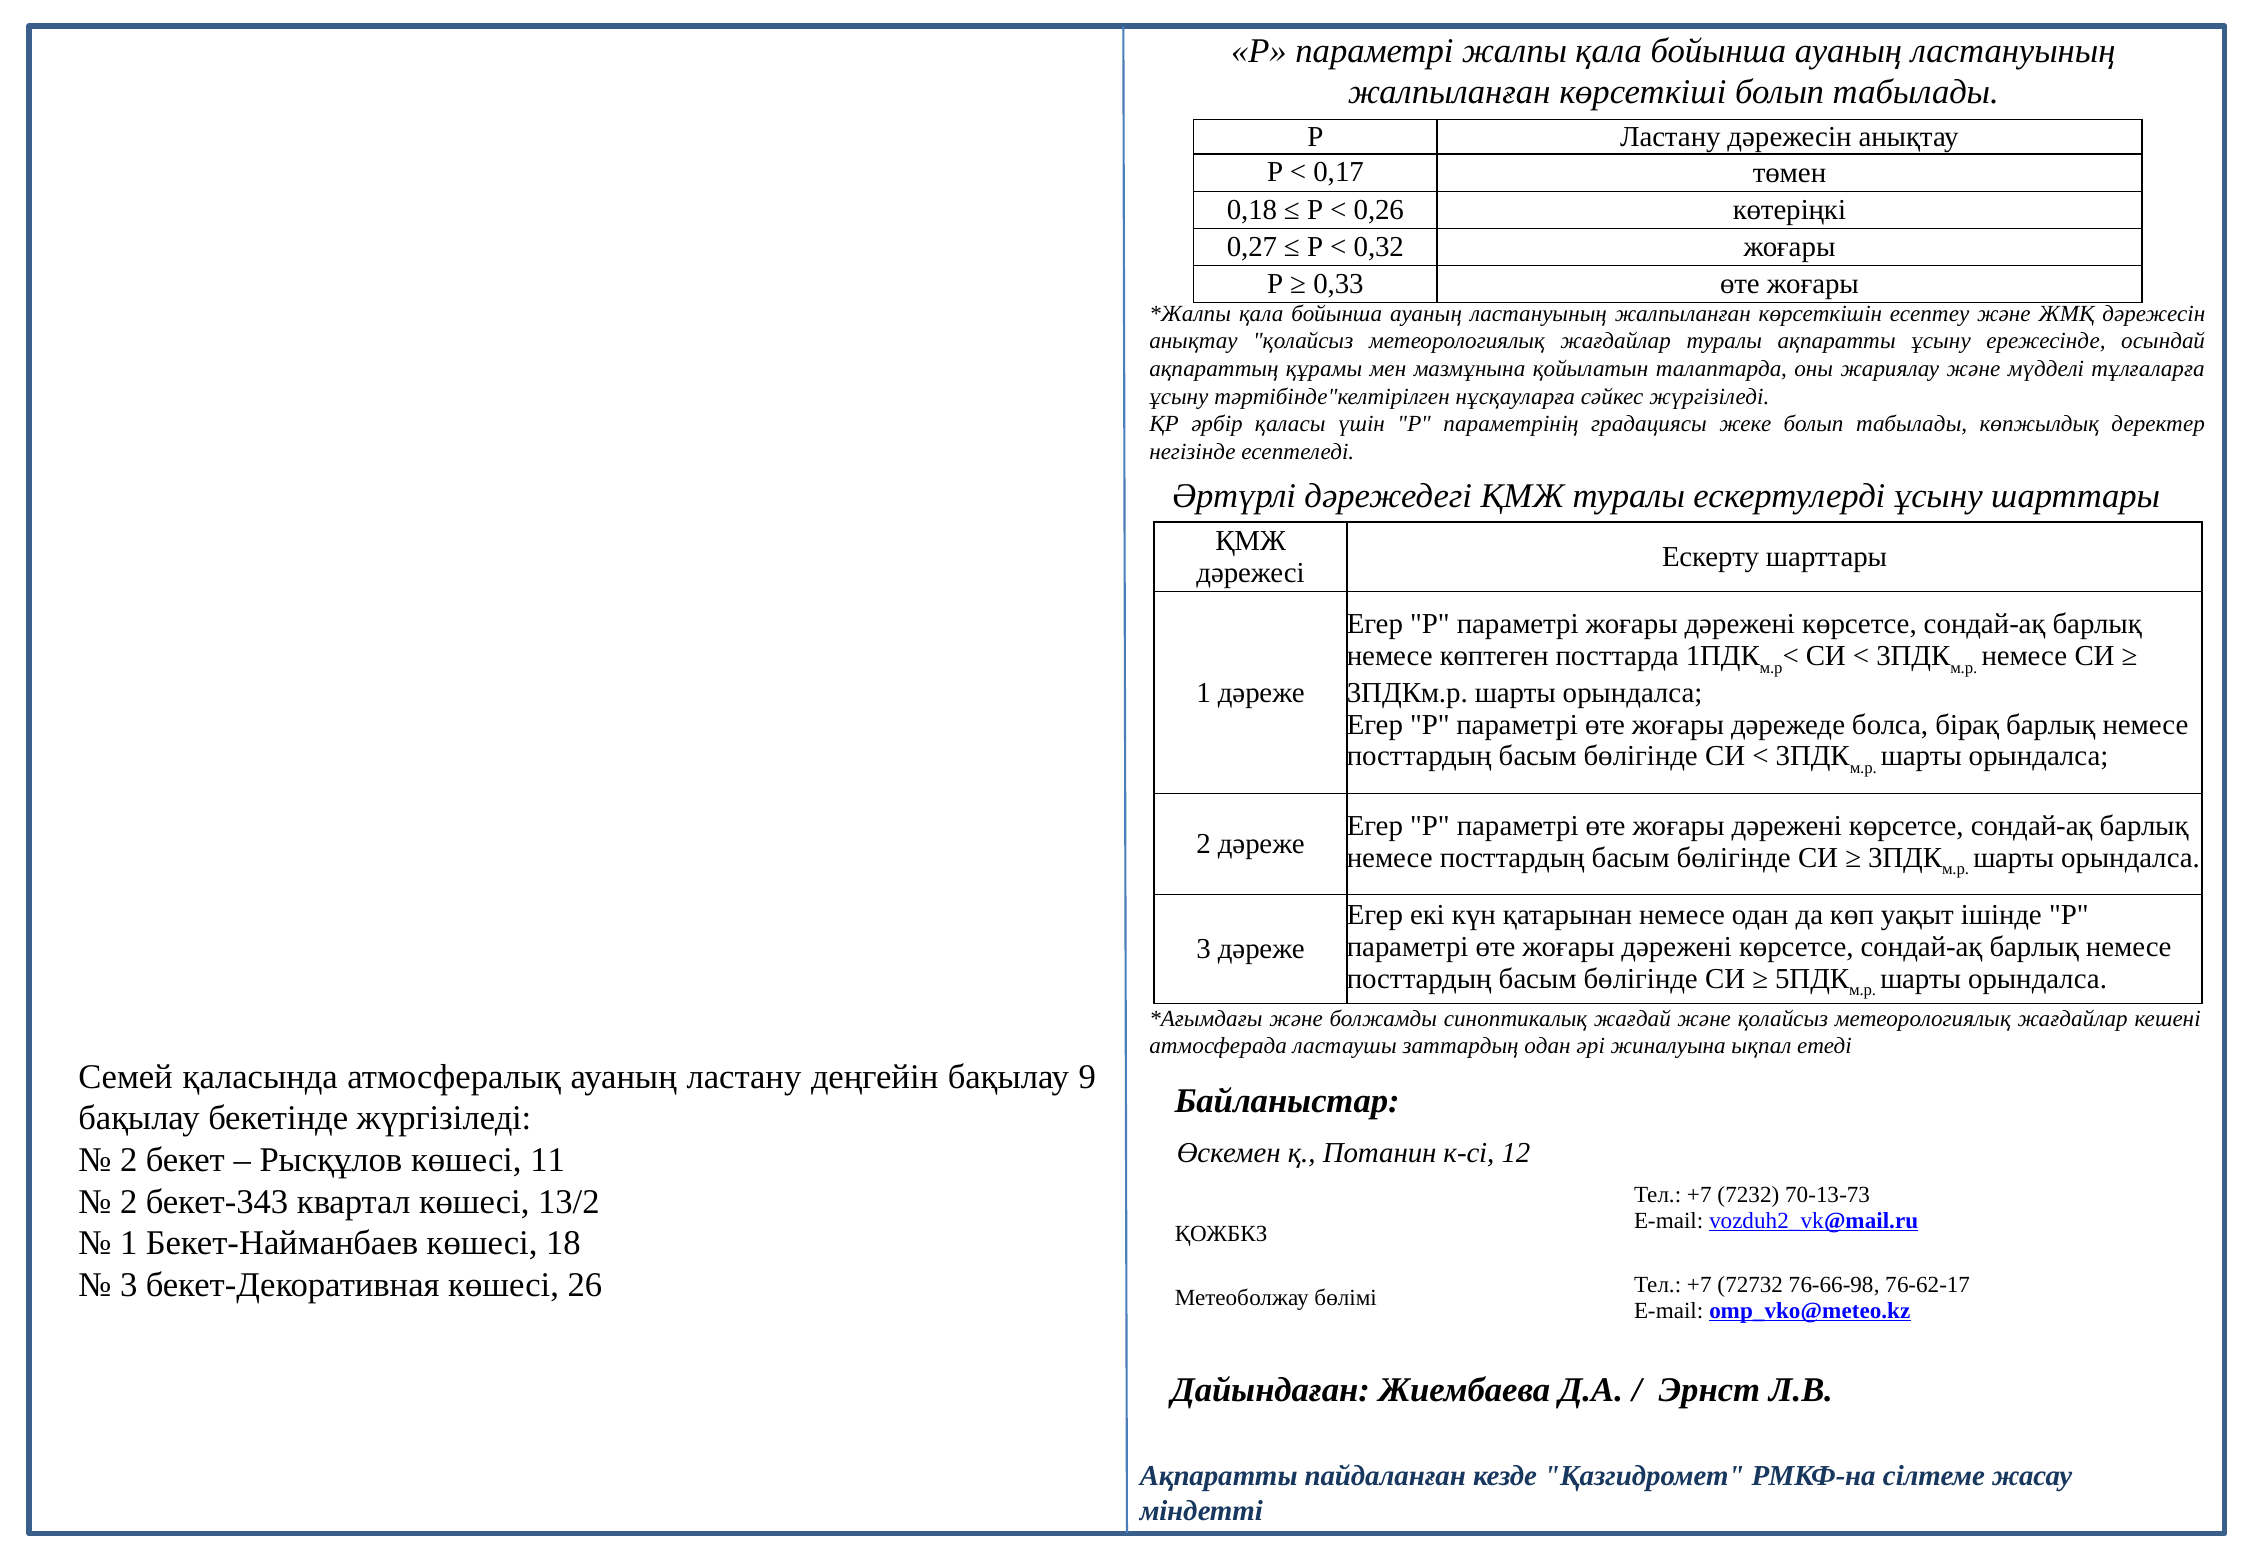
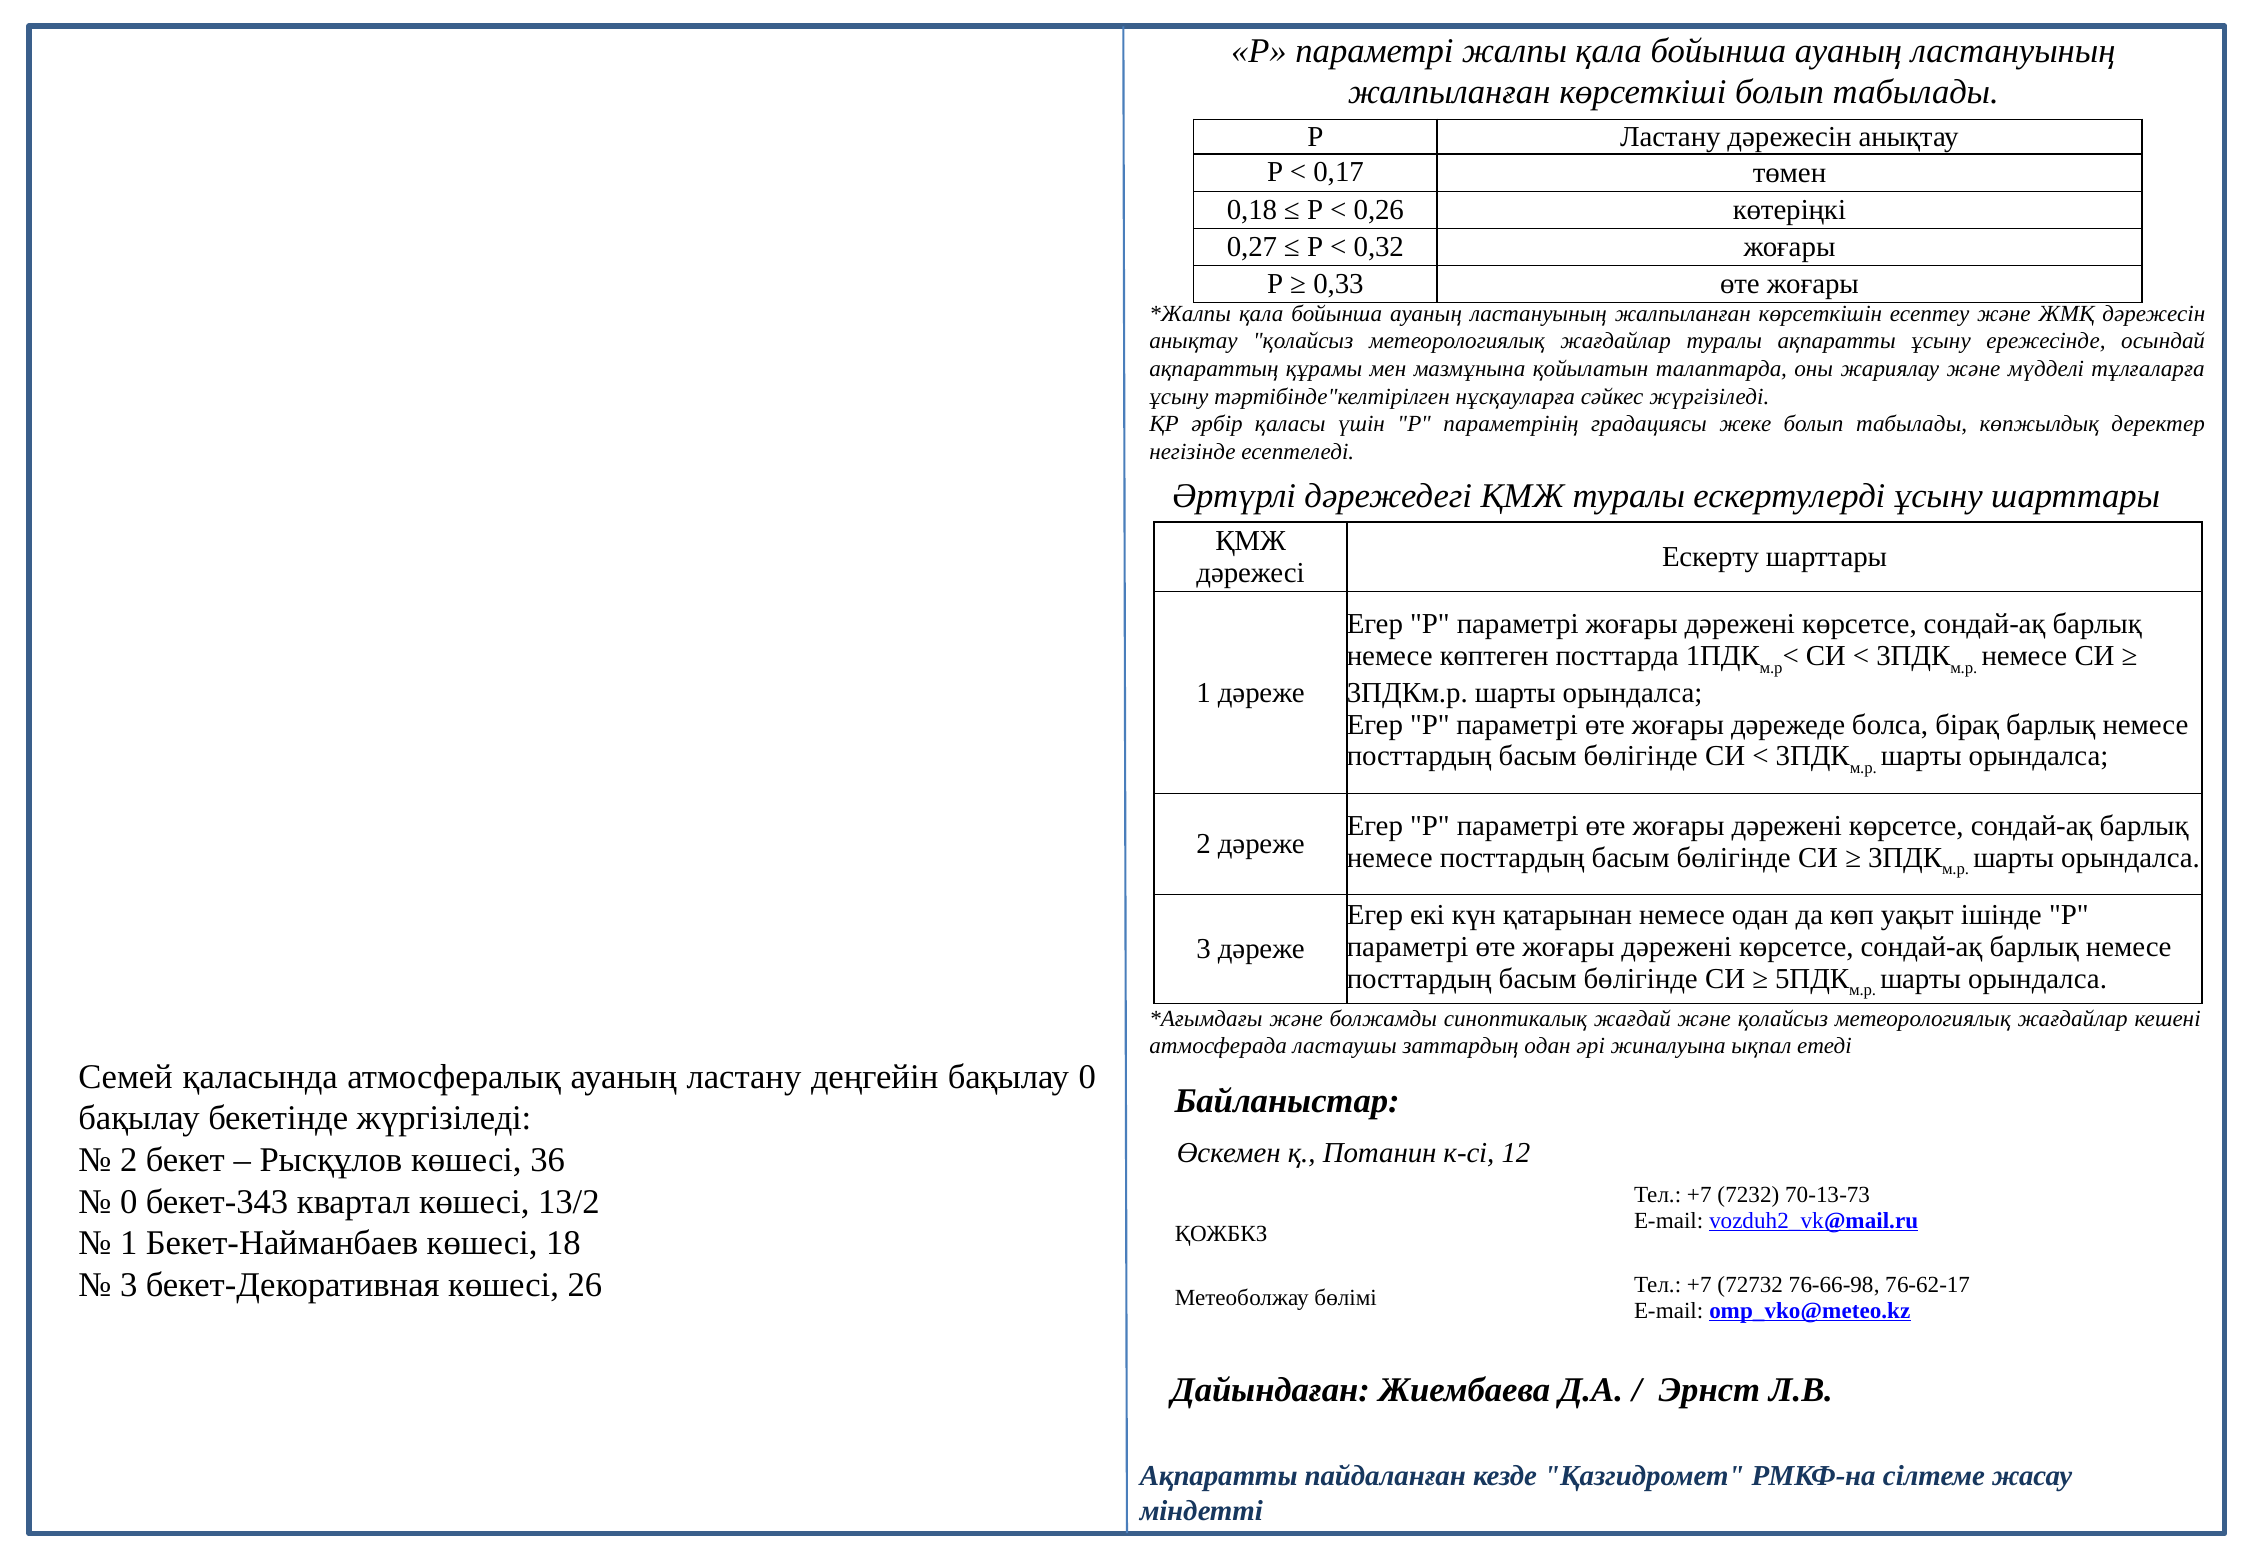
бақылау 9: 9 -> 0 (1087, 1077)
11: 11 -> 36 (548, 1160)
2: 2 -> 0 (129, 1202)
